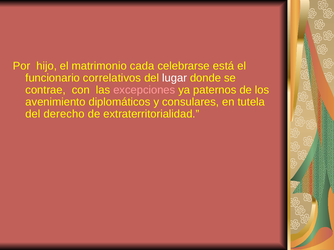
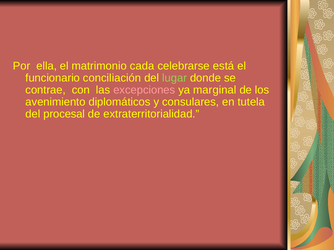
hijo: hijo -> ella (47, 66)
correlativos: correlativos -> conciliación (112, 78)
lugar colour: white -> light green (175, 78)
paternos: paternos -> marginal (215, 90)
derecho: derecho -> procesal (64, 114)
